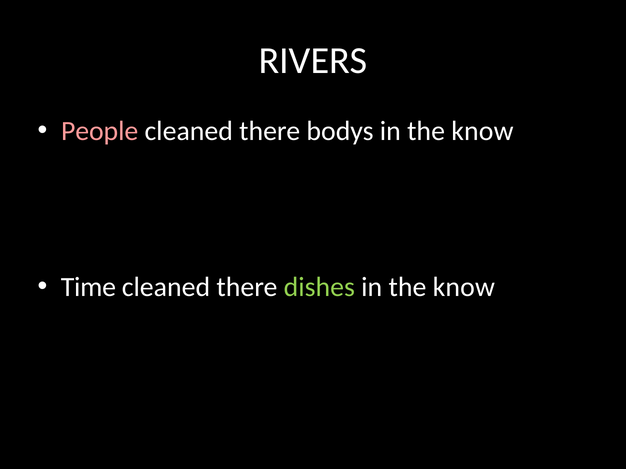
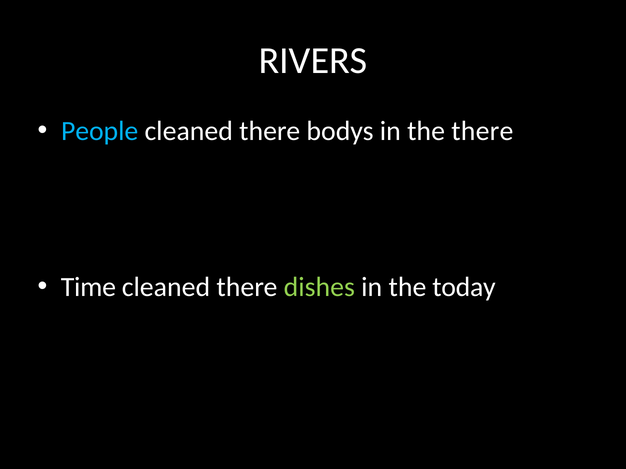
People colour: pink -> light blue (100, 131)
bodys in the know: know -> there (482, 131)
know: know -> today (464, 287)
